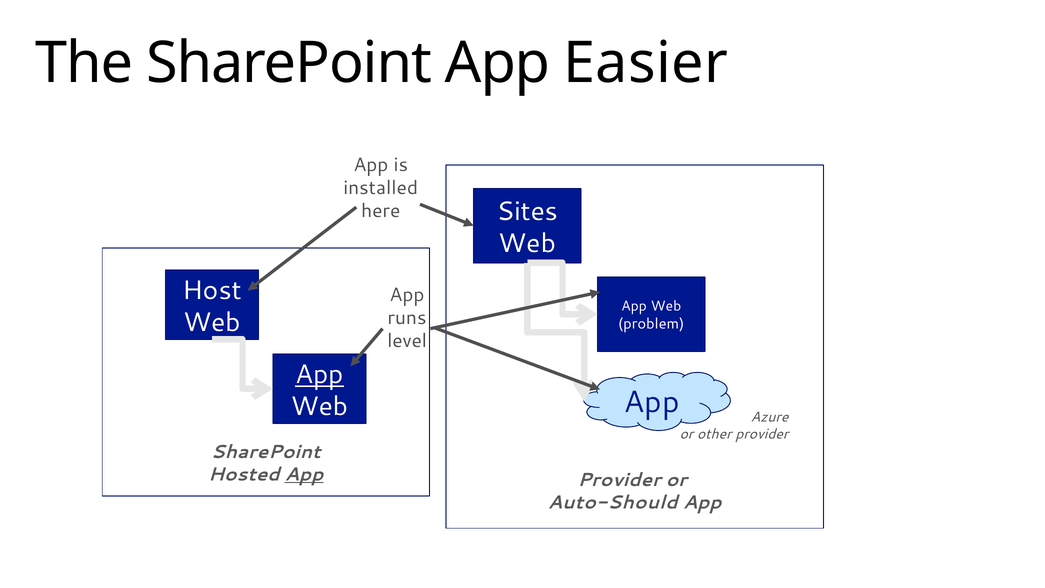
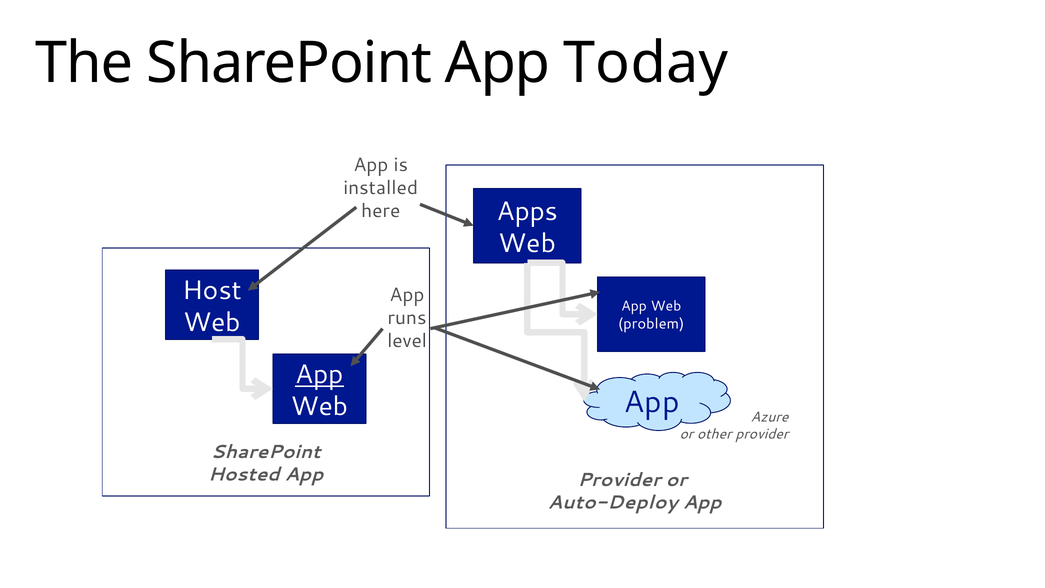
Easier: Easier -> Today (646, 63)
Sites: Sites -> Apps (527, 211)
App underline: present -> none (304, 474)
Auto-Should: Auto-Should -> Auto-Deploy (613, 502)
